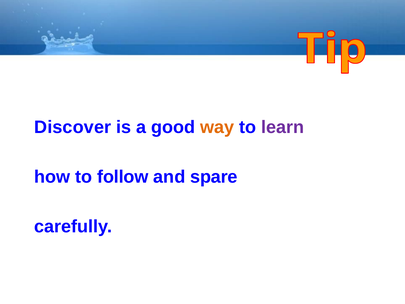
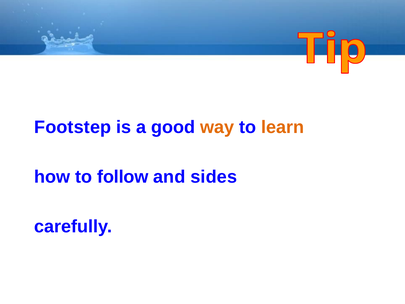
Discover: Discover -> Footstep (73, 127)
learn colour: purple -> orange (283, 127)
spare: spare -> sides (214, 177)
